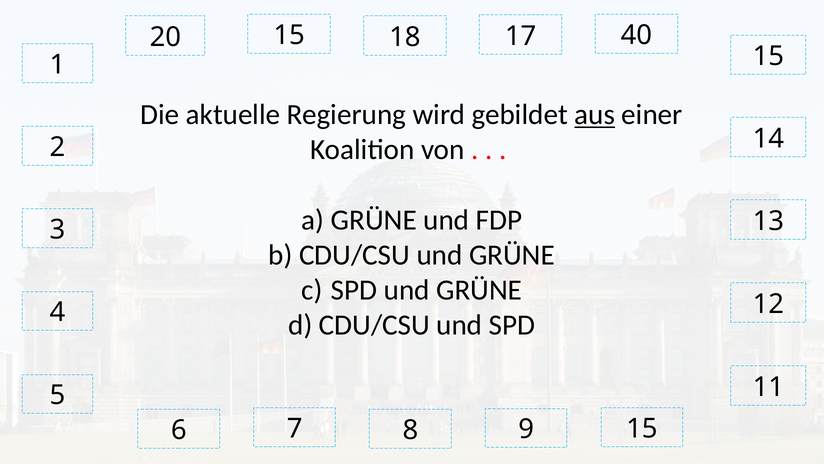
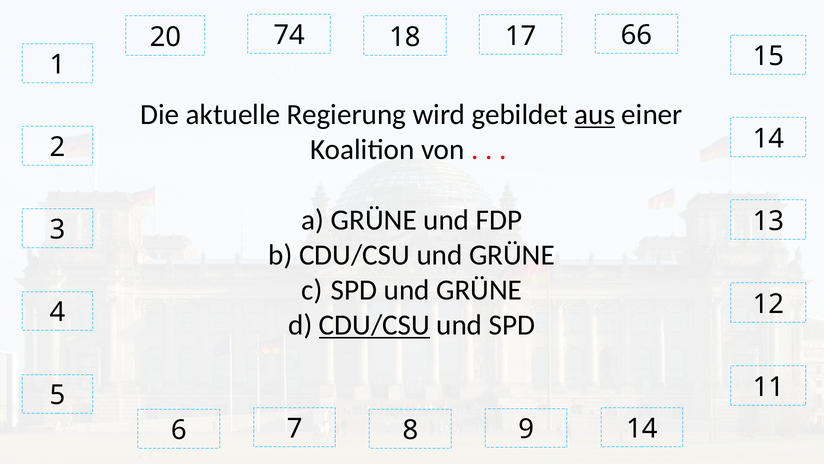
20 15: 15 -> 74 (289, 35)
40: 40 -> 66 (636, 35)
CDU/CSU underline: none -> present (374, 325)
9 15: 15 -> 14 (642, 428)
